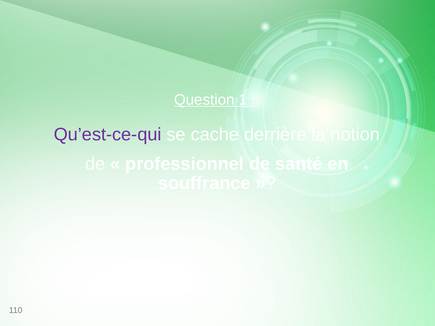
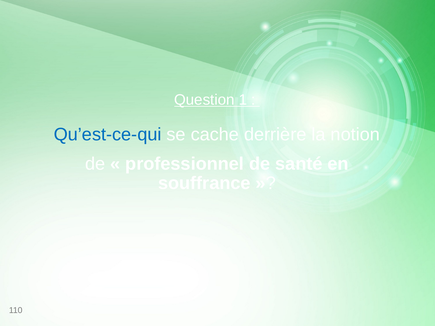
Qu’est-ce-qui colour: purple -> blue (108, 135)
